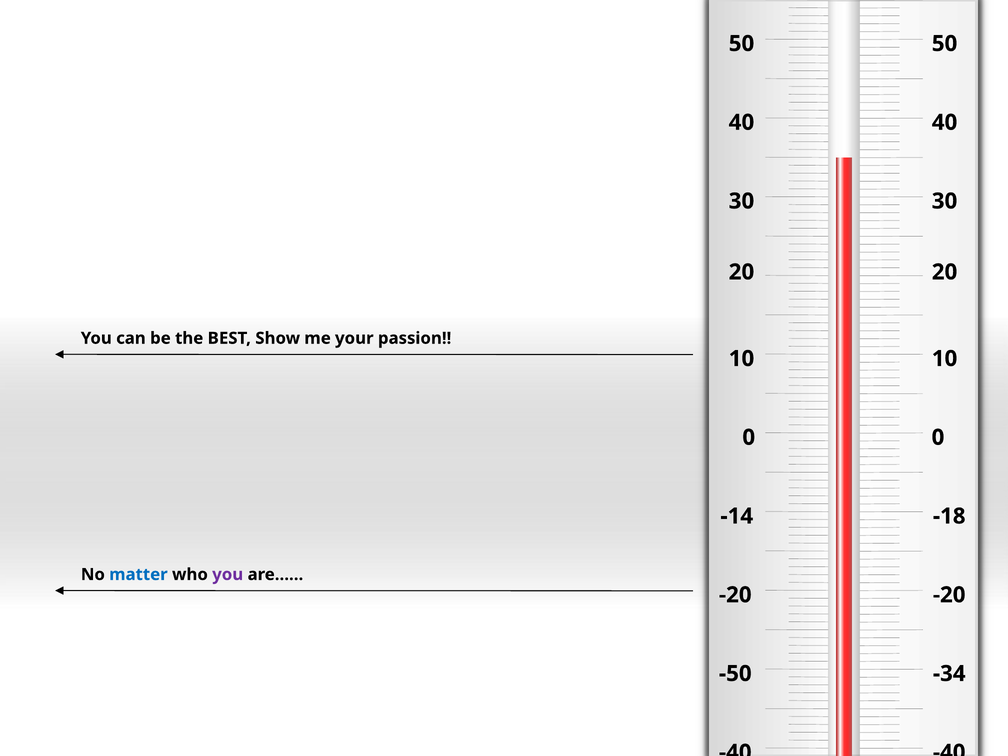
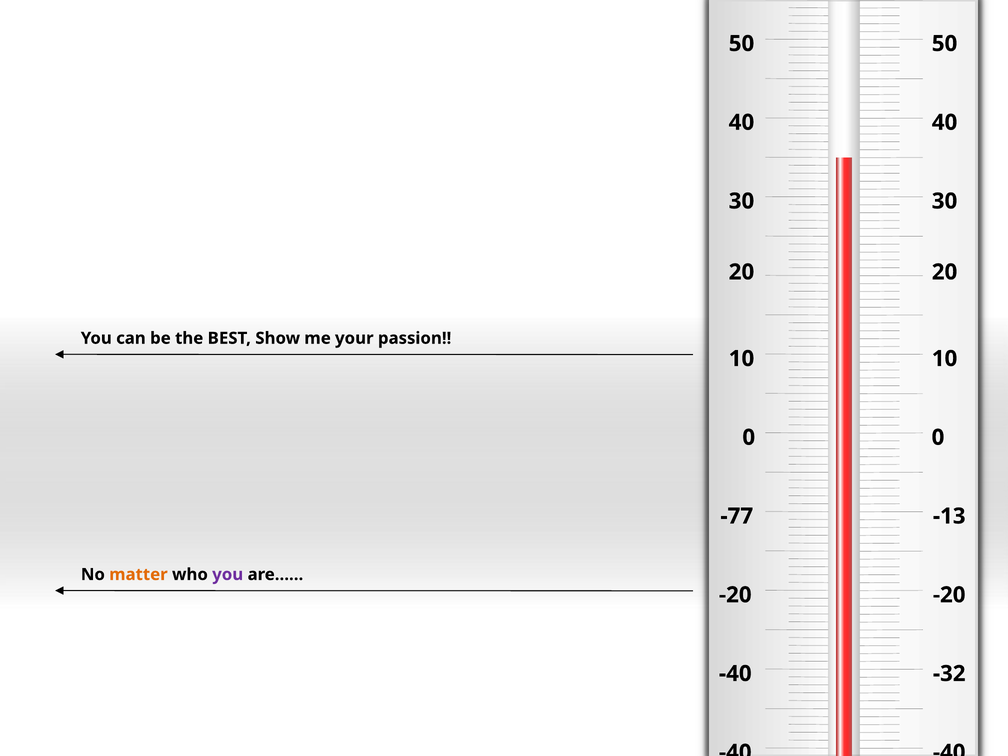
-14: -14 -> -77 (737, 516)
-18: -18 -> -13 (949, 516)
matter colour: blue -> orange (138, 574)
-50: -50 -> -40 (735, 674)
-34: -34 -> -32 (949, 674)
